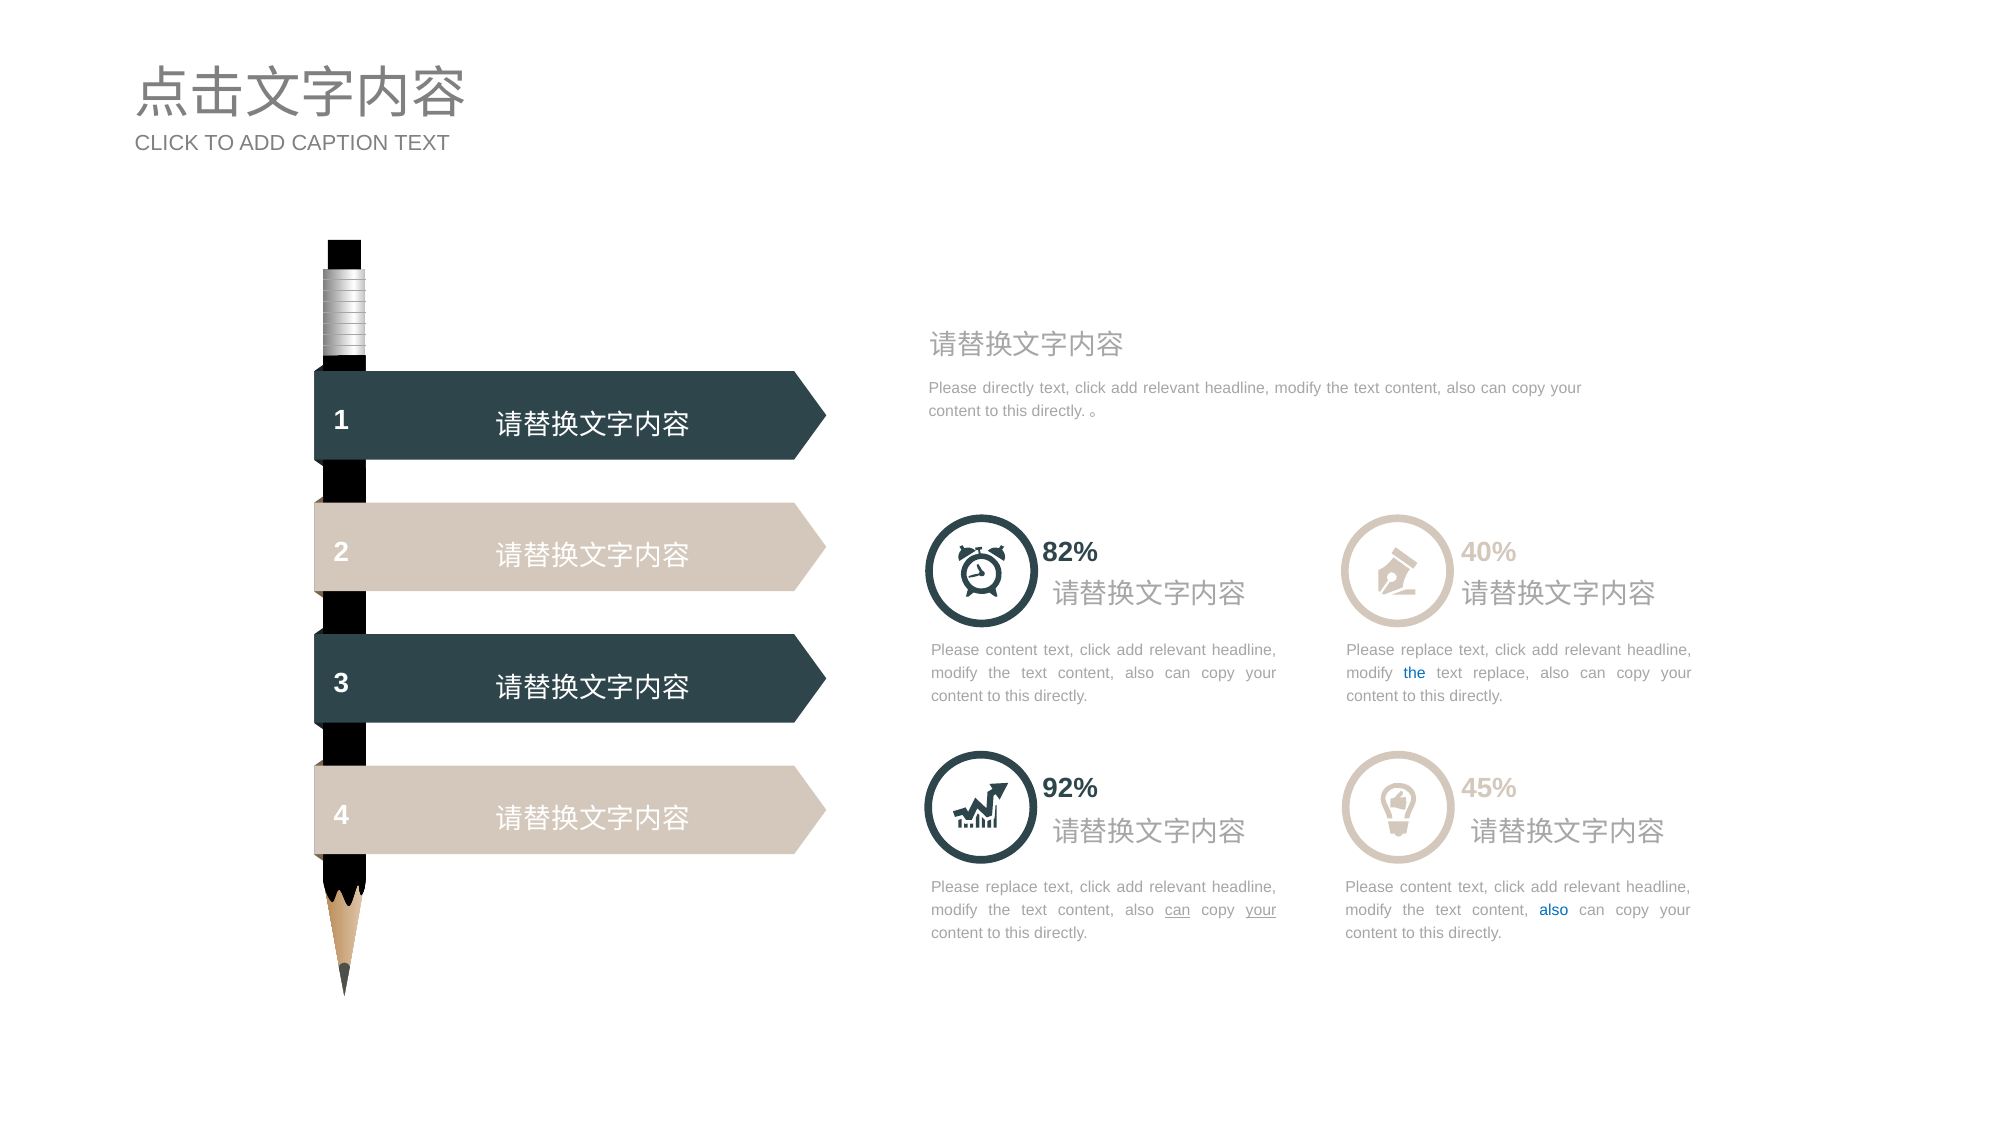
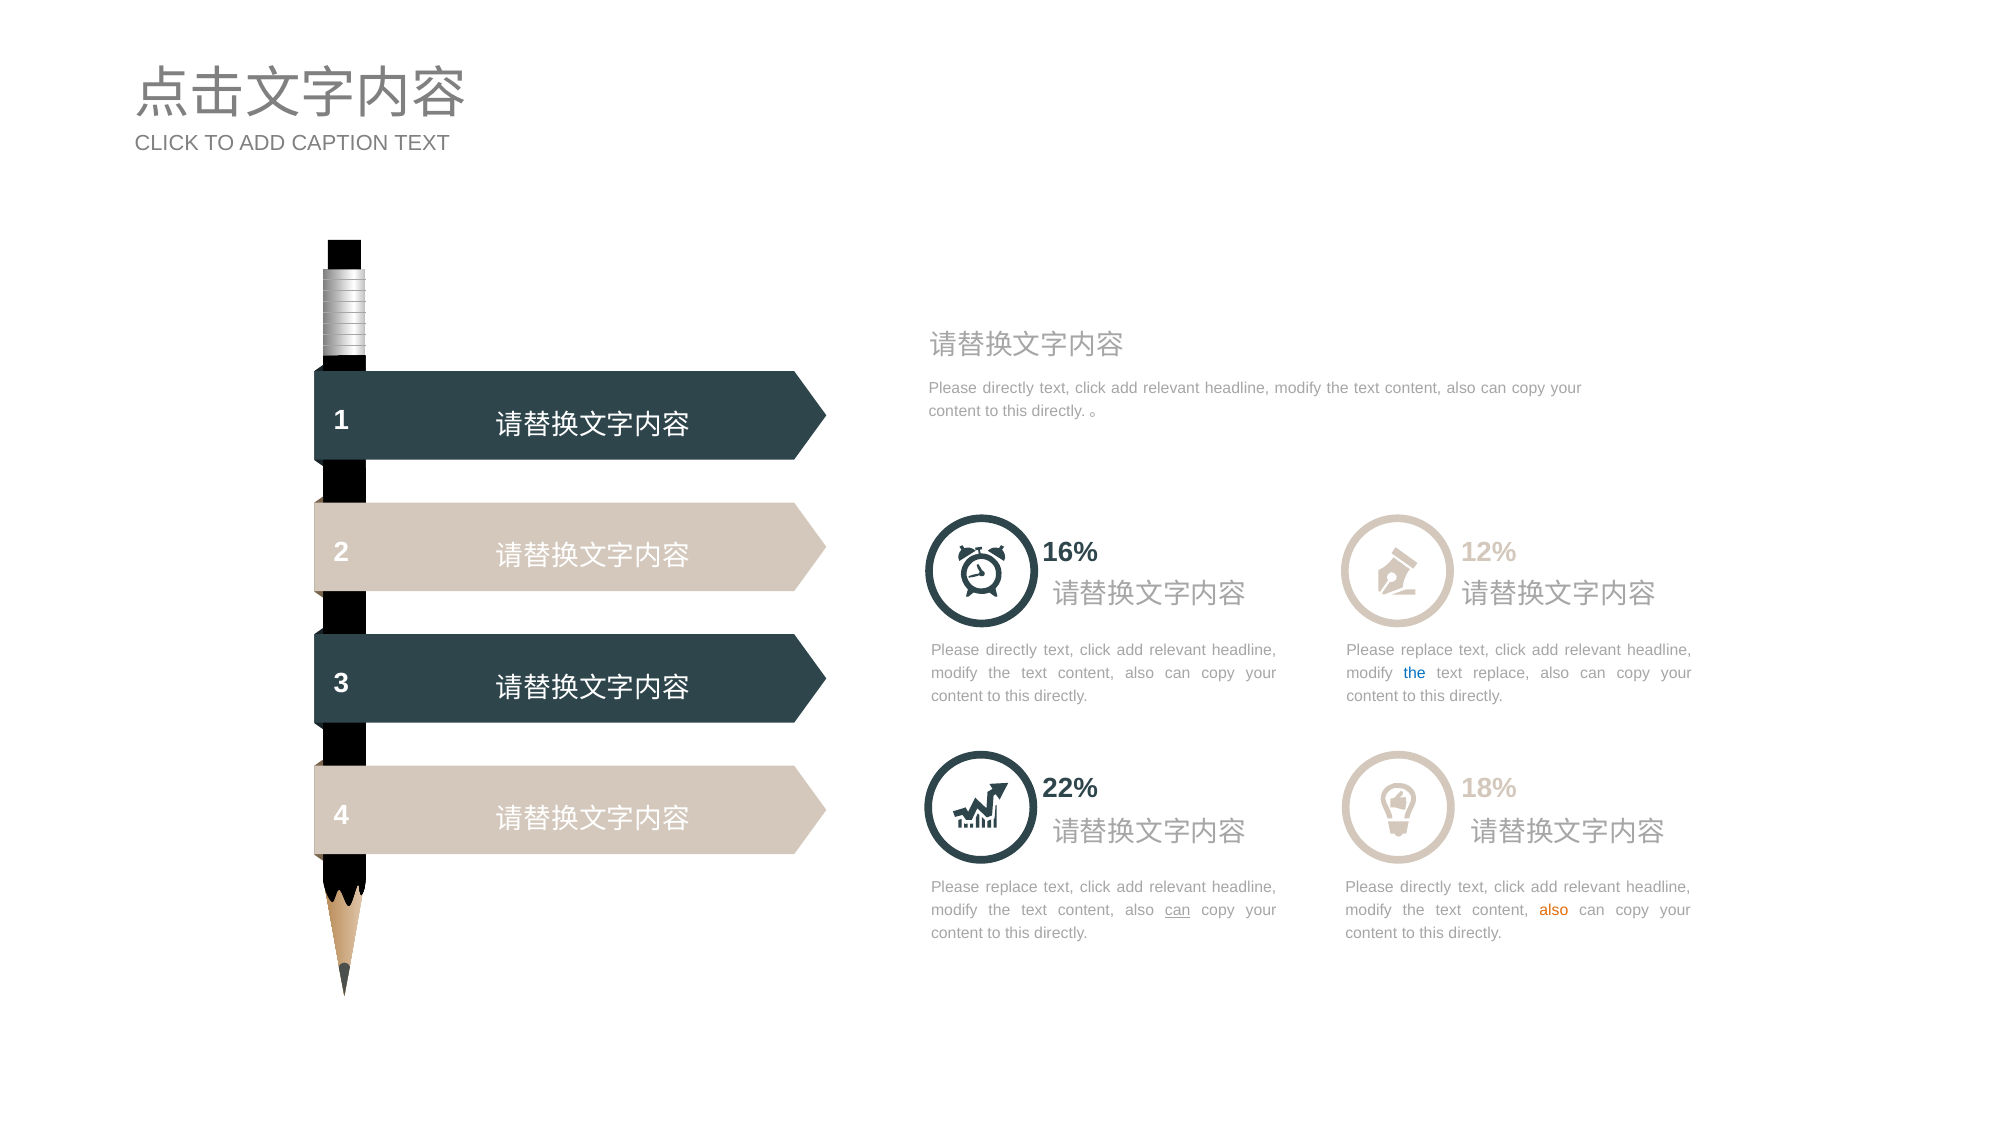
82%: 82% -> 16% (1070, 553)
40%: 40% -> 12% (1489, 553)
content: content -> directly (1012, 650)
92%: 92% -> 22% (1070, 788)
45%: 45% -> 18% (1489, 788)
content: content -> directly (1426, 888)
your underline: present -> none (1261, 911)
also colour: blue -> orange (1554, 911)
